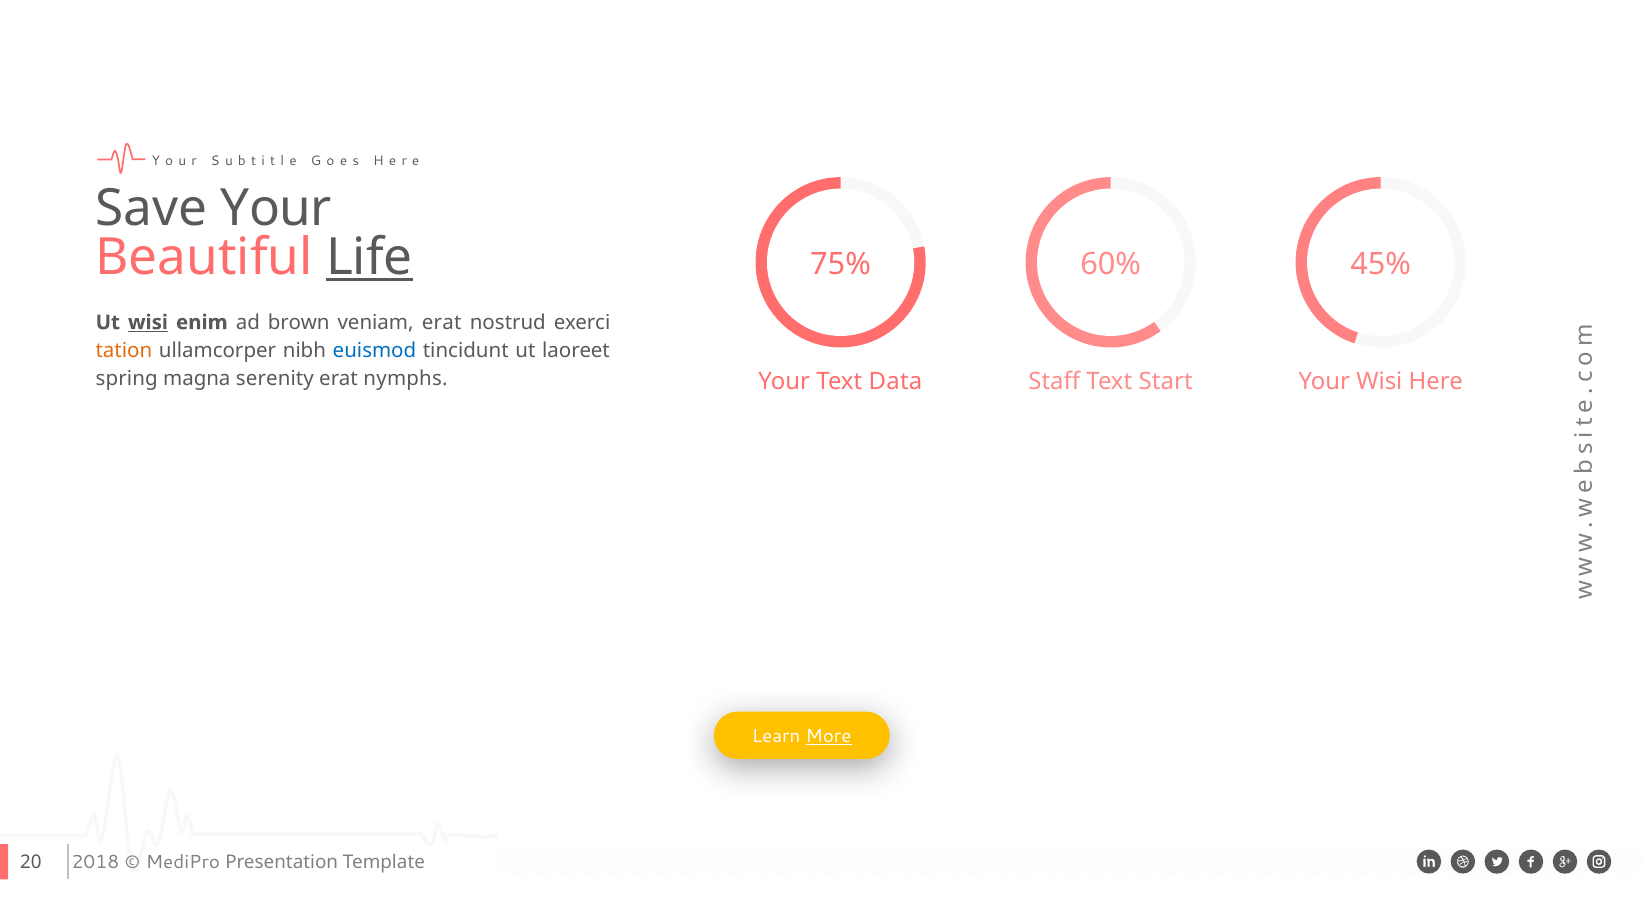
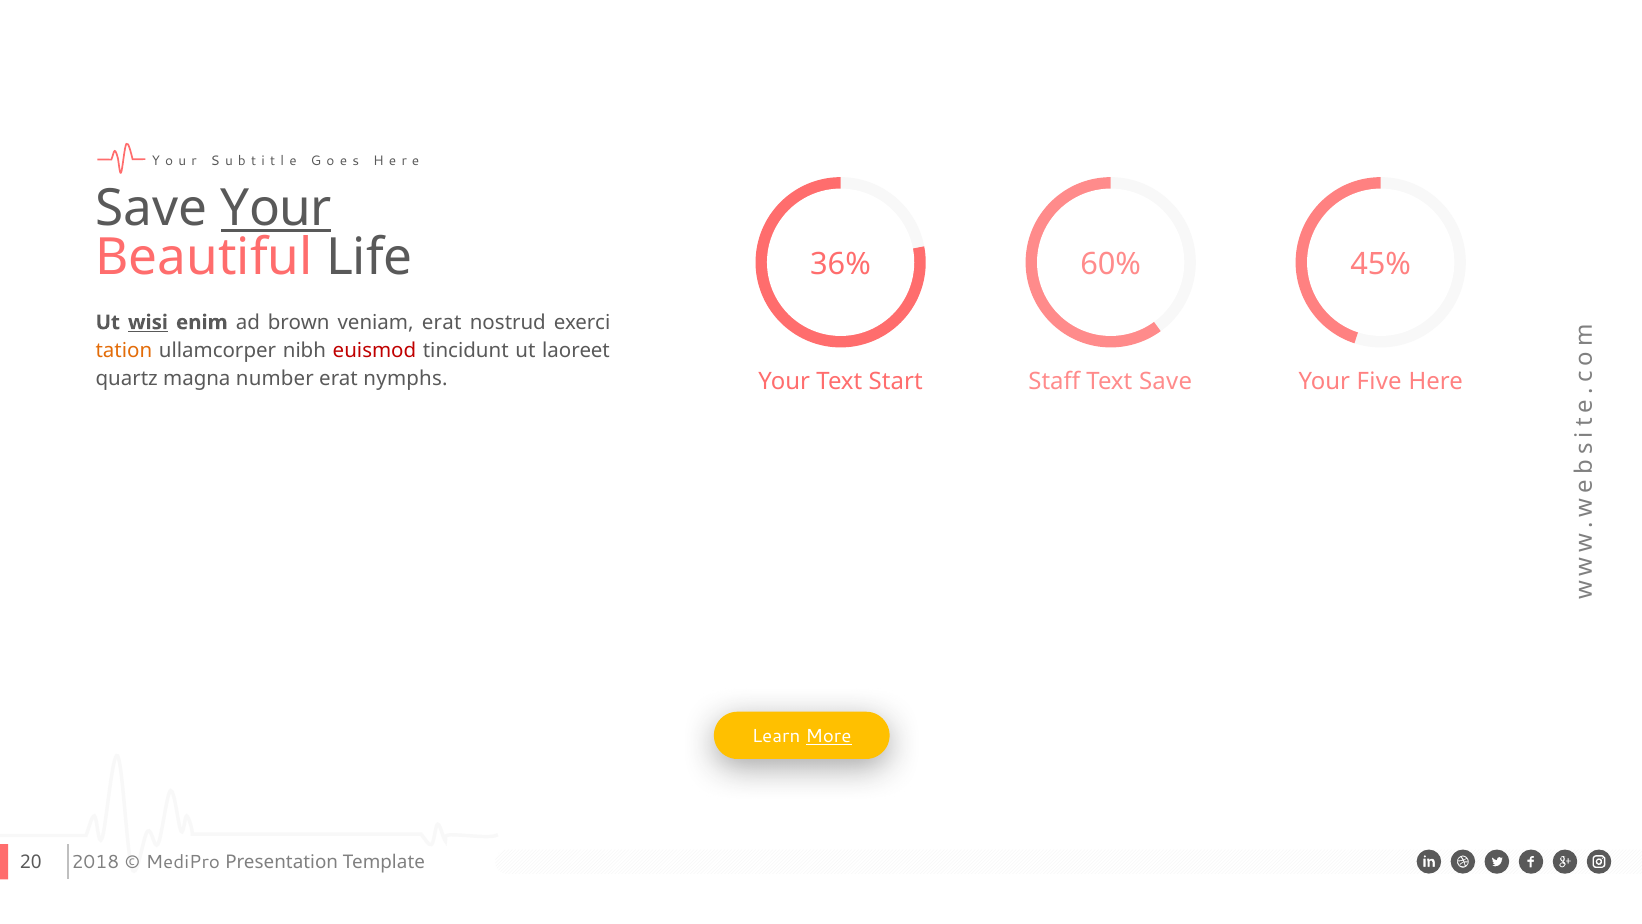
Your underline: none -> present (276, 209)
Life underline: present -> none (369, 258)
75%: 75% -> 36% (841, 264)
euismod colour: blue -> red (374, 350)
spring: spring -> quartz (127, 378)
serenity: serenity -> number (275, 378)
Data: Data -> Start (896, 381)
Text Start: Start -> Save (1166, 381)
Your Wisi: Wisi -> Five (1379, 381)
